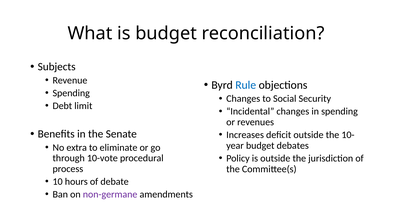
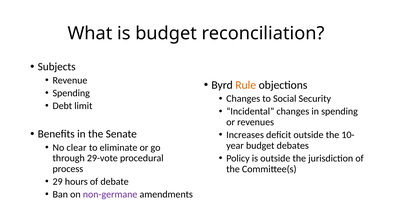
Rule colour: blue -> orange (246, 85)
extra: extra -> clear (77, 148)
10-vote: 10-vote -> 29-vote (102, 158)
10: 10 -> 29 (58, 182)
